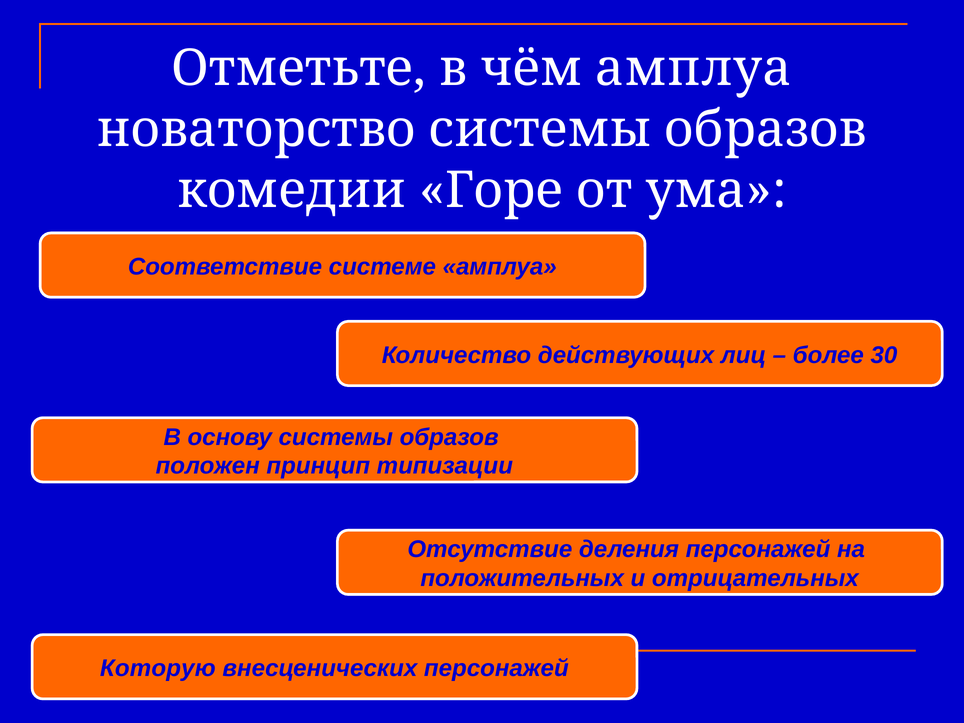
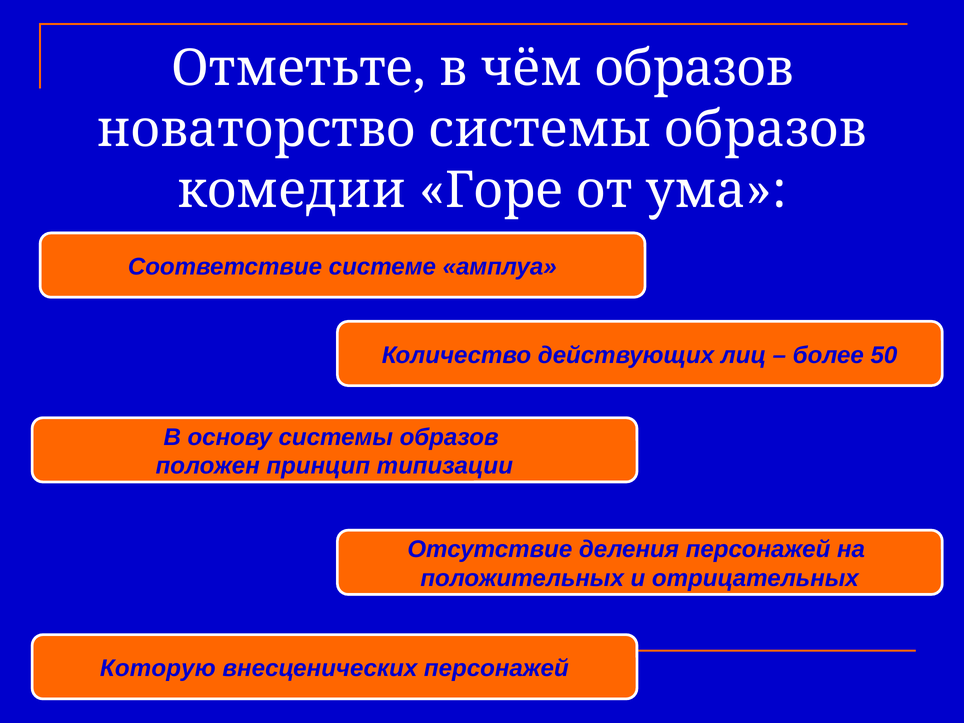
чём амплуа: амплуа -> образов (694, 68)
30: 30 -> 50 (884, 355)
